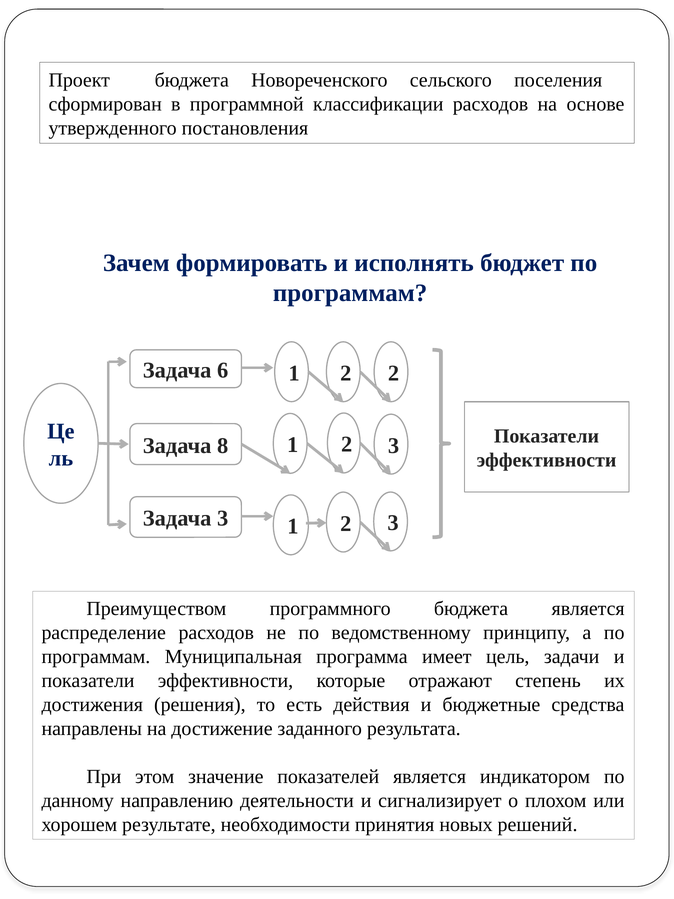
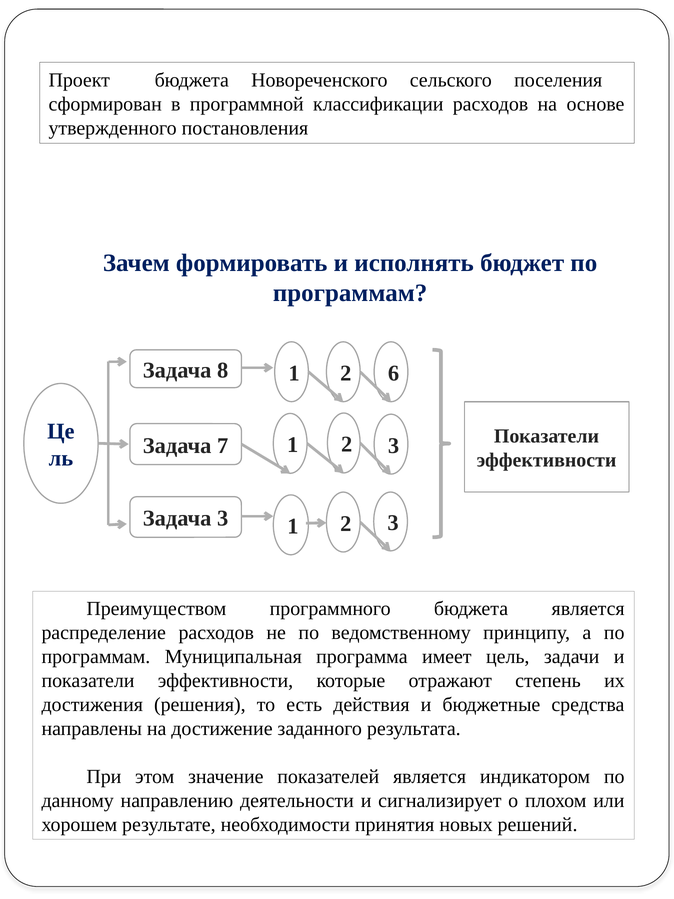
6: 6 -> 8 (223, 370)
2 2: 2 -> 6 (393, 373)
8: 8 -> 7 (223, 445)
